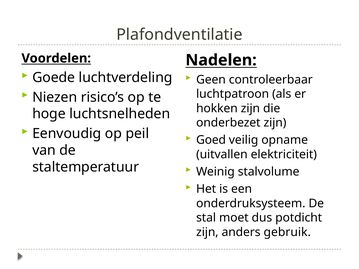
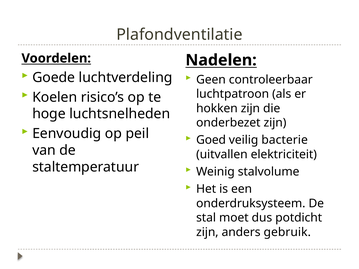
Niezen: Niezen -> Koelen (55, 97)
opname: opname -> bacterie (285, 140)
